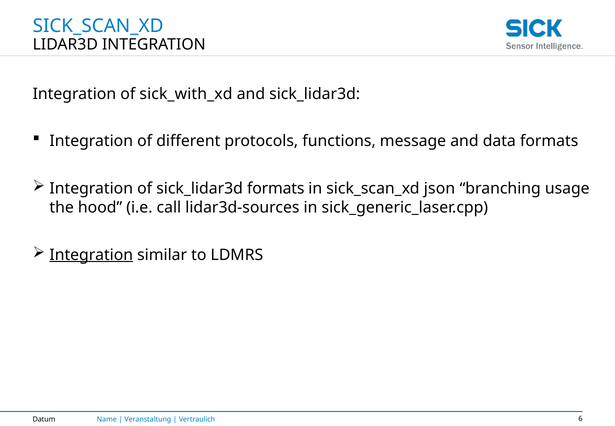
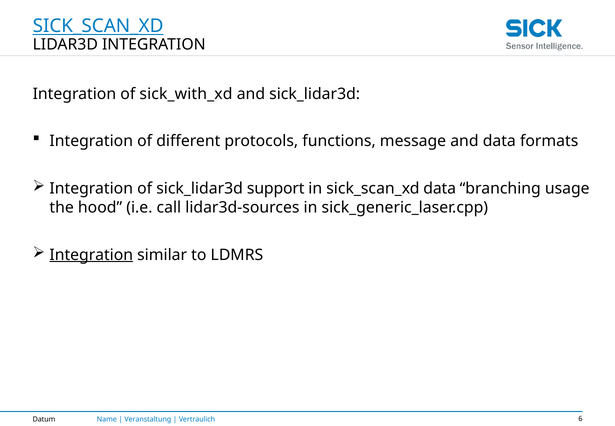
SICK_SCAN_XD underline: none -> present (98, 26)
sick_lidar3d formats: formats -> support (276, 188)
sick_scan_xd json: json -> data (440, 188)
